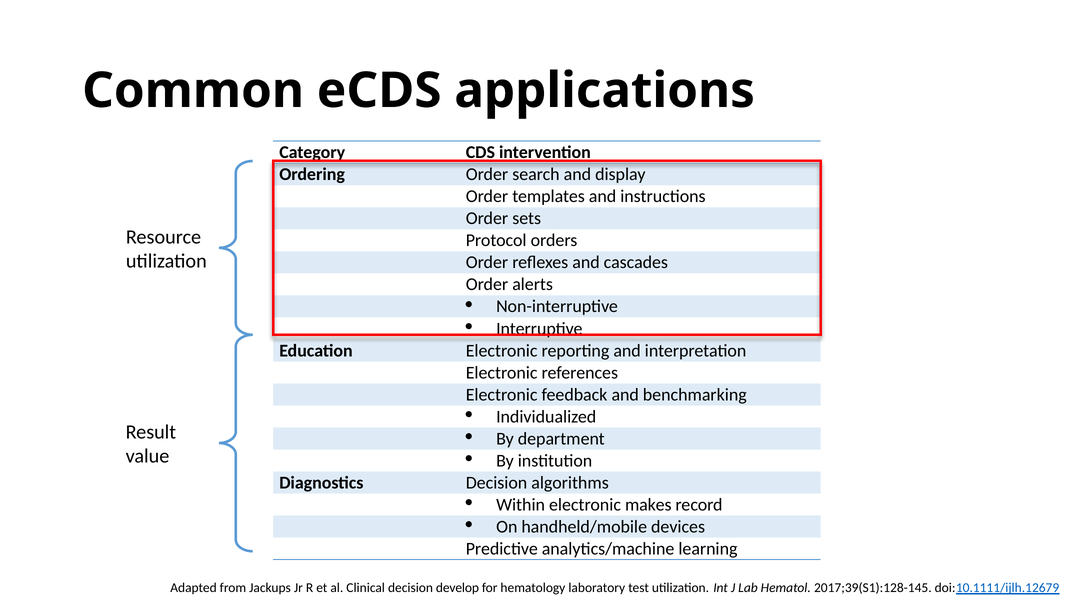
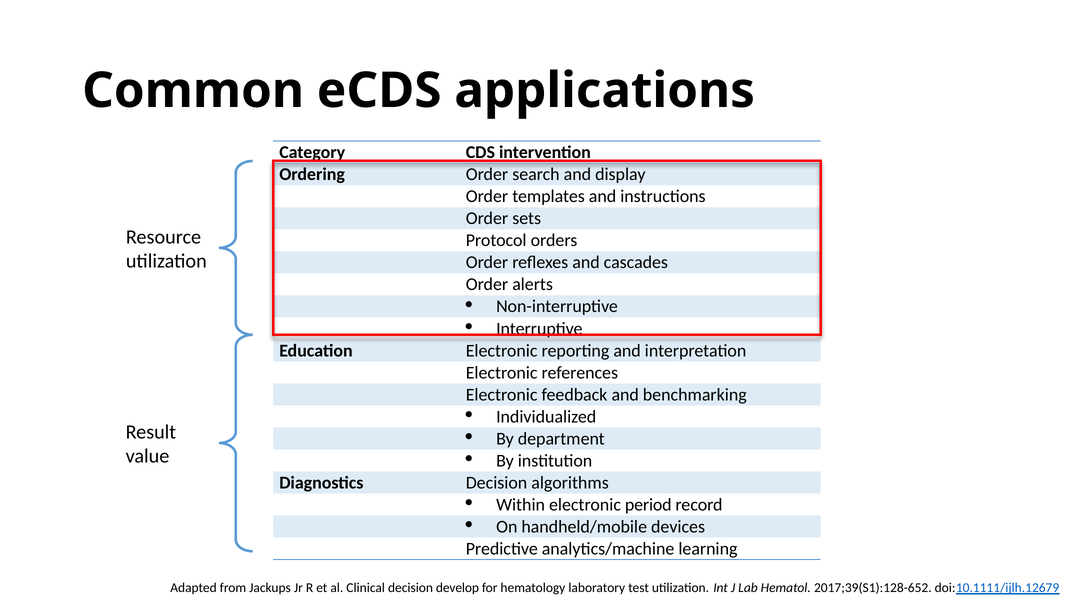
makes: makes -> period (648, 504)
2017;39(S1):128-145: 2017;39(S1):128-145 -> 2017;39(S1):128-652 (873, 587)
